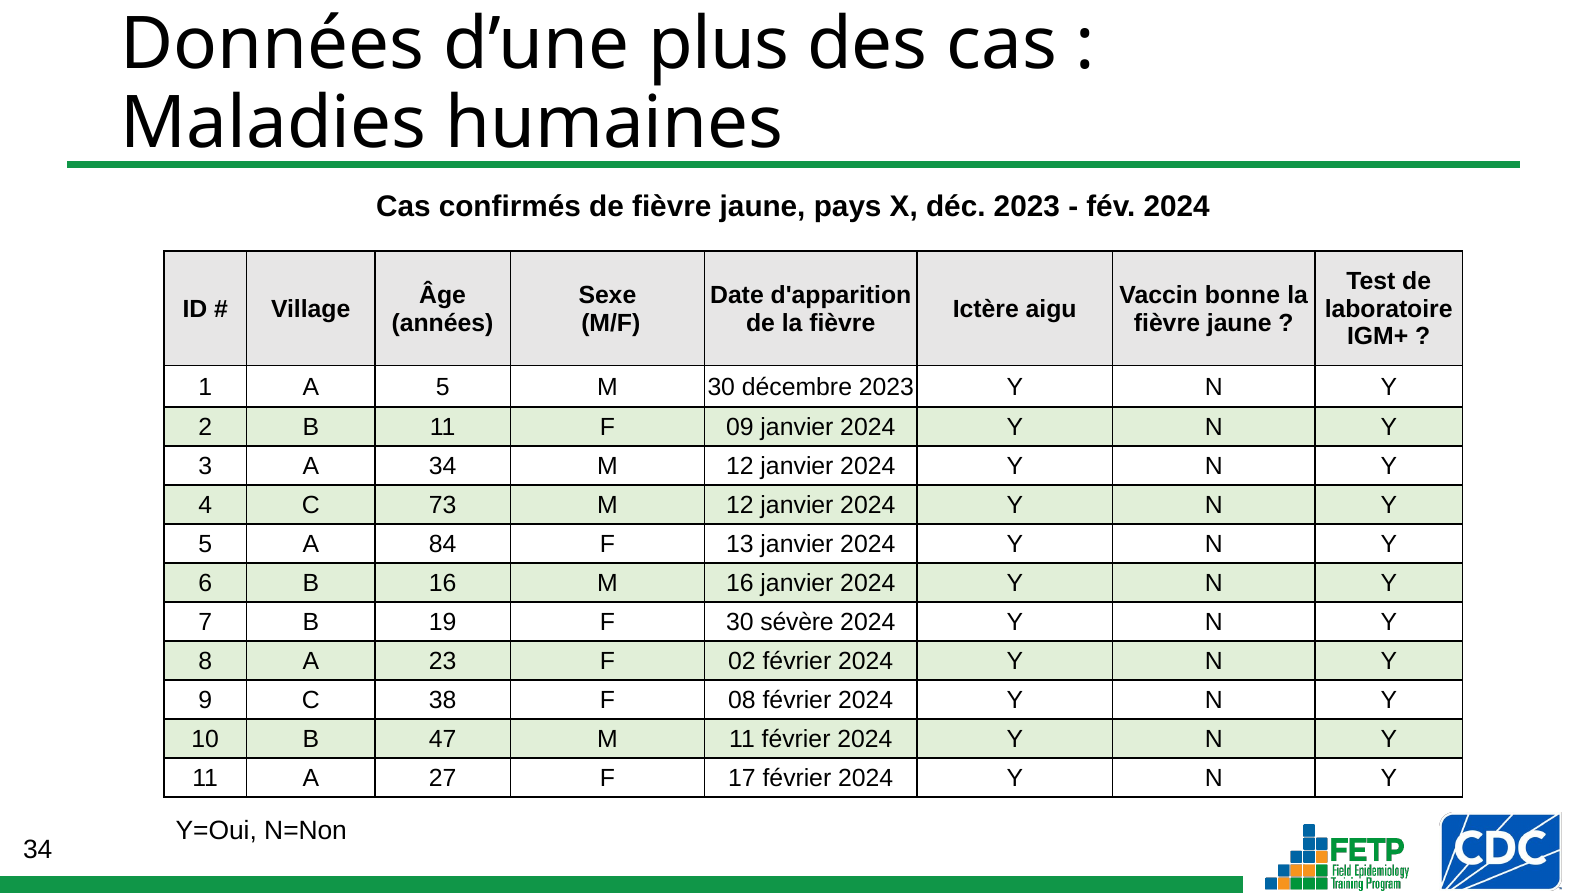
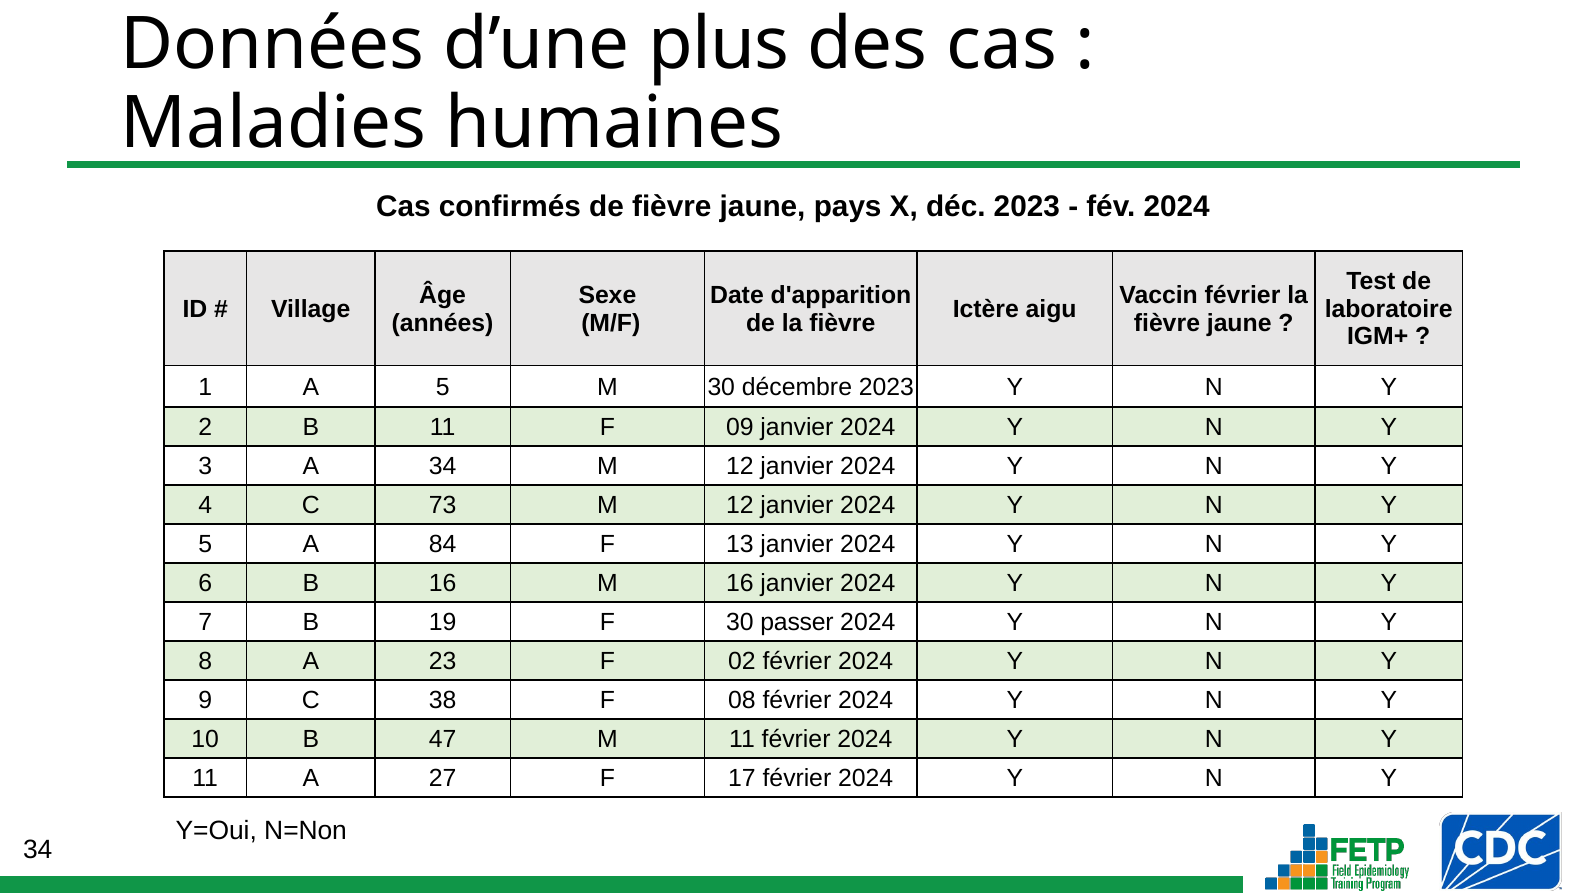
Vaccin bonne: bonne -> février (1243, 295)
sévère: sévère -> passer (797, 622)
